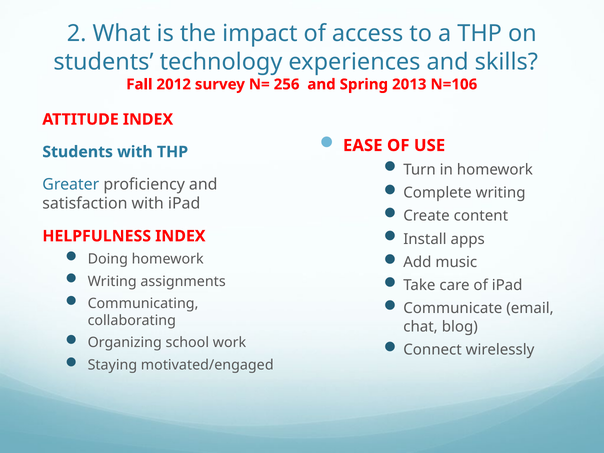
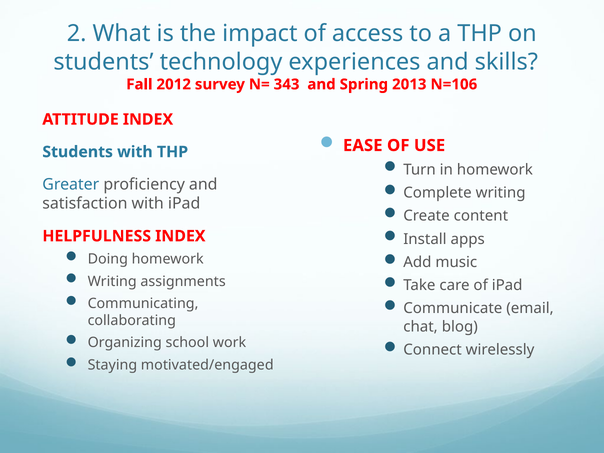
256: 256 -> 343 (287, 84)
